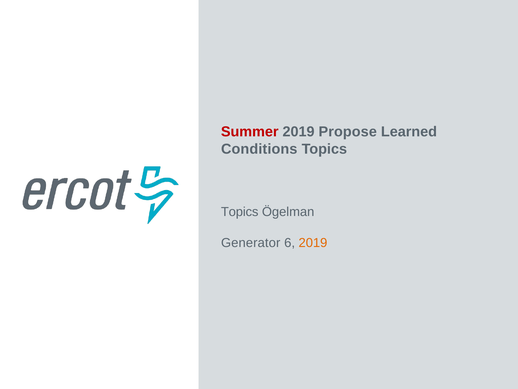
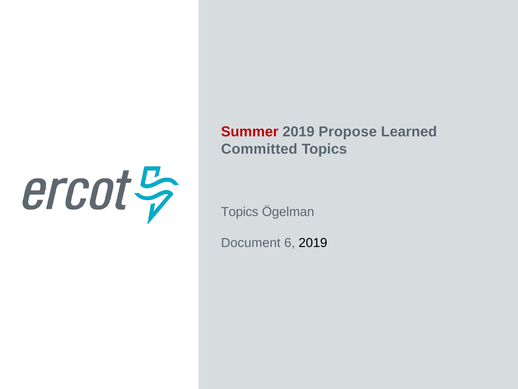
Conditions: Conditions -> Committed (259, 149)
Generator: Generator -> Document (251, 243)
2019 colour: orange -> black (313, 243)
